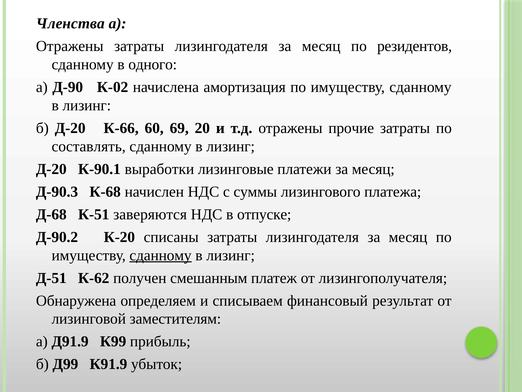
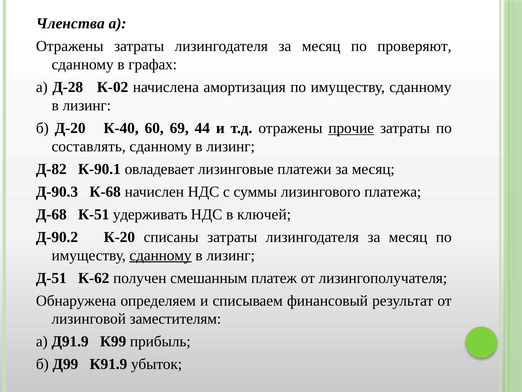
резидентов: резидентов -> проверяют (414, 46)
одного: одного -> графах (153, 64)
Д-90: Д-90 -> Д-28 (68, 87)
К-66: К-66 -> К-40 (121, 128)
20: 20 -> 44 (202, 128)
прочие underline: none -> present (351, 128)
Д-20: Д-20 -> Д-82 (51, 169)
выработки: выработки -> овладевает (160, 169)
заверяются: заверяются -> удерживать (150, 214)
отпуске: отпуске -> ключей (264, 214)
